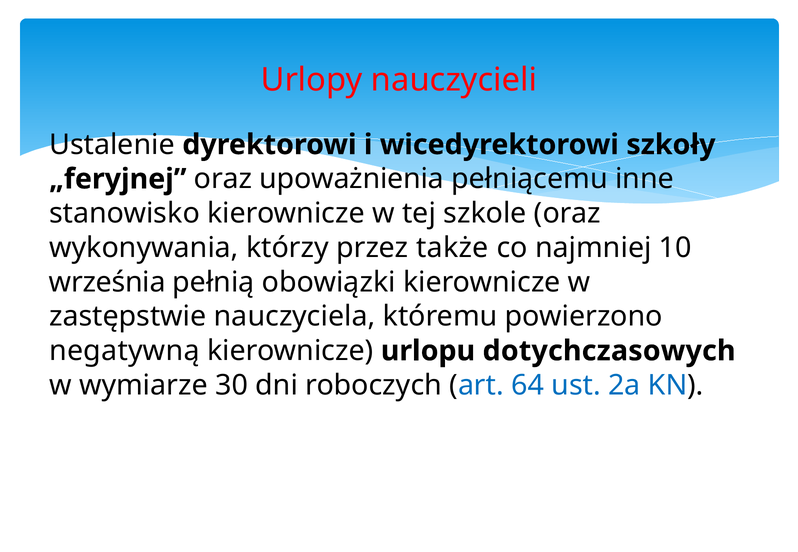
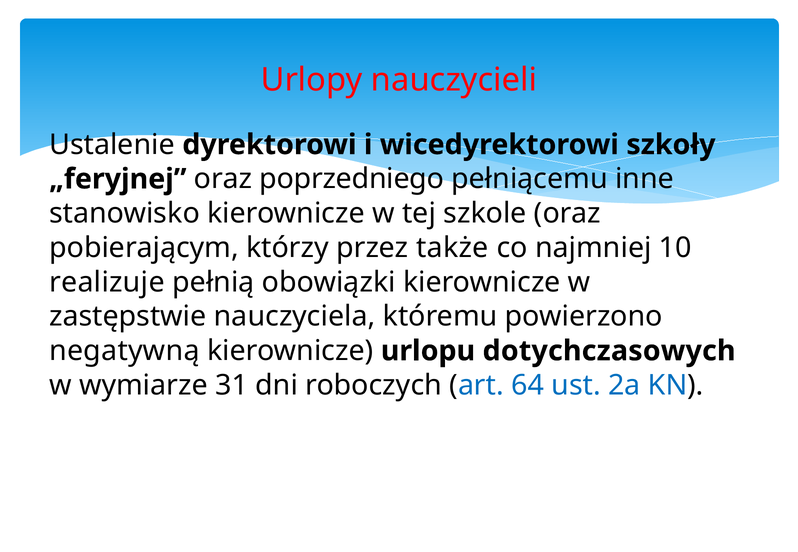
upoważnienia: upoważnienia -> poprzedniego (352, 179)
wykonywania: wykonywania -> pobierającym (144, 248)
września: września -> realizuje (107, 282)
30: 30 -> 31 (232, 386)
